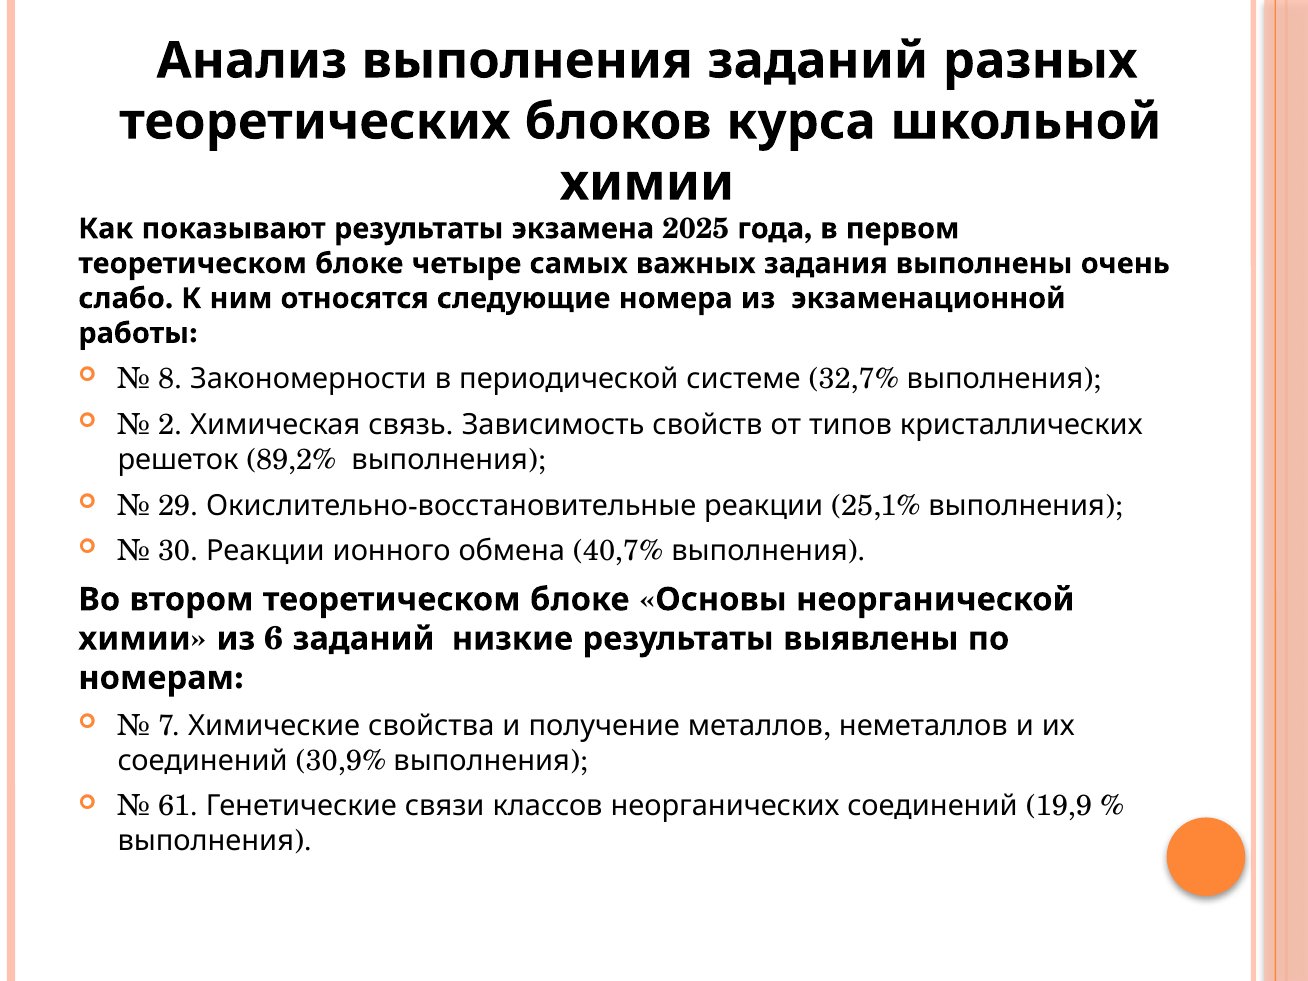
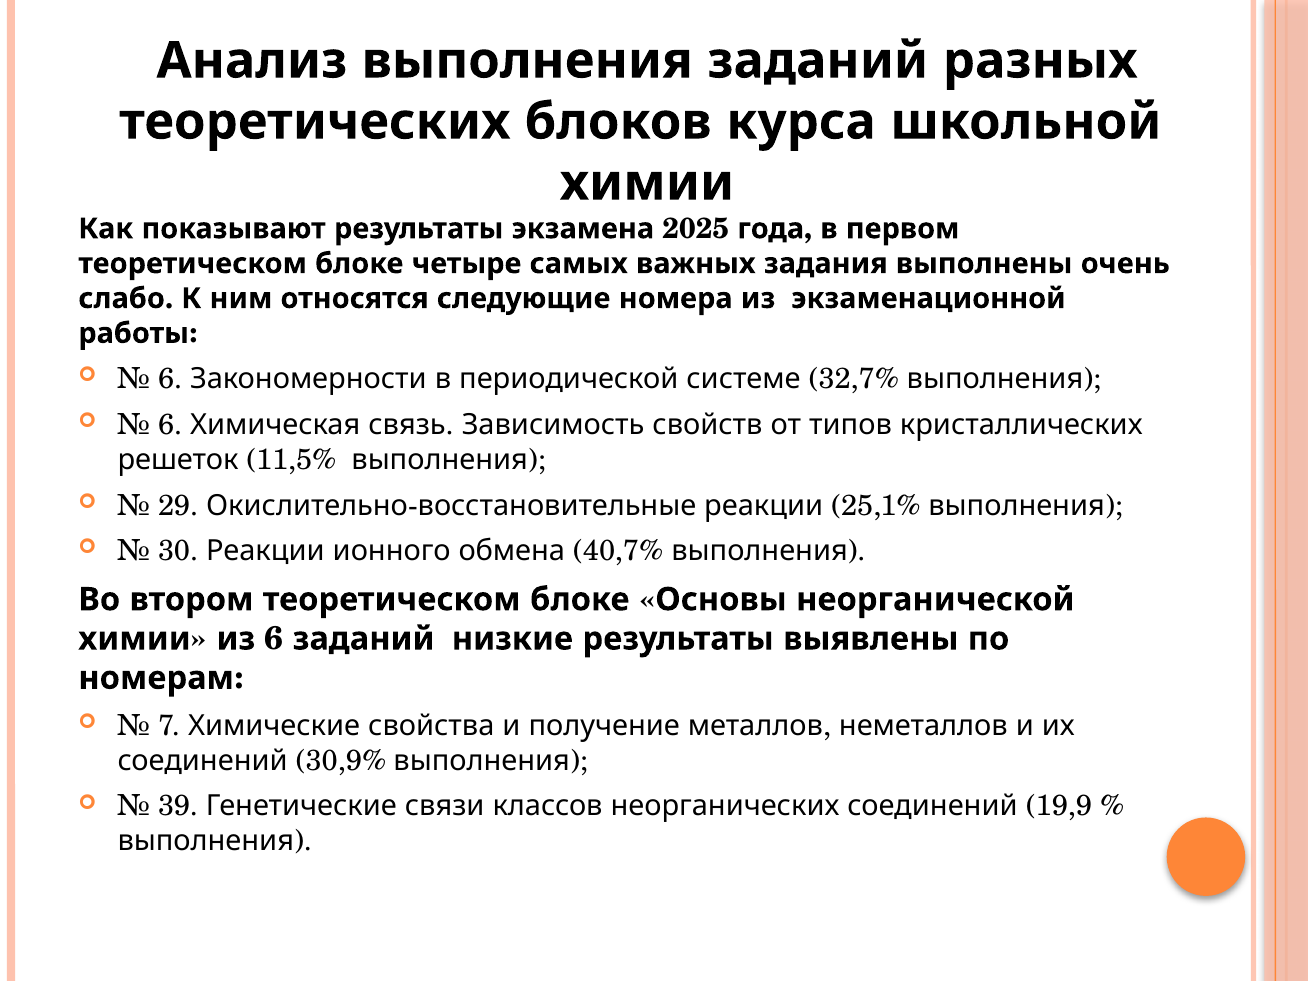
8: 8 -> 6 (170, 379)
2: 2 -> 6 (170, 425)
89,2%: 89,2% -> 11,5% (291, 460)
61: 61 -> 39 (178, 806)
